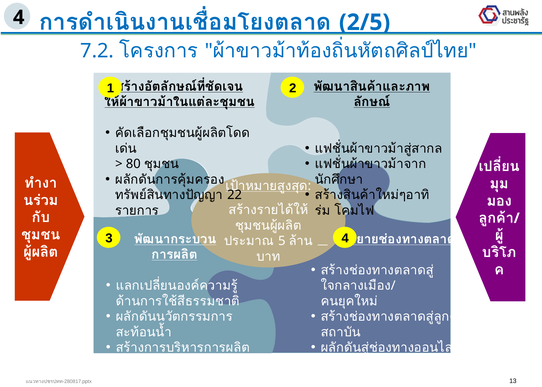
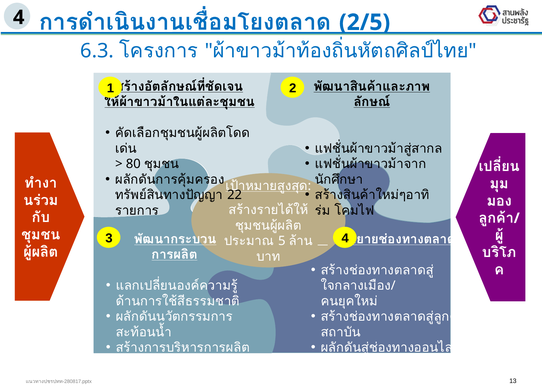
7.2: 7.2 -> 6.3 (97, 51)
